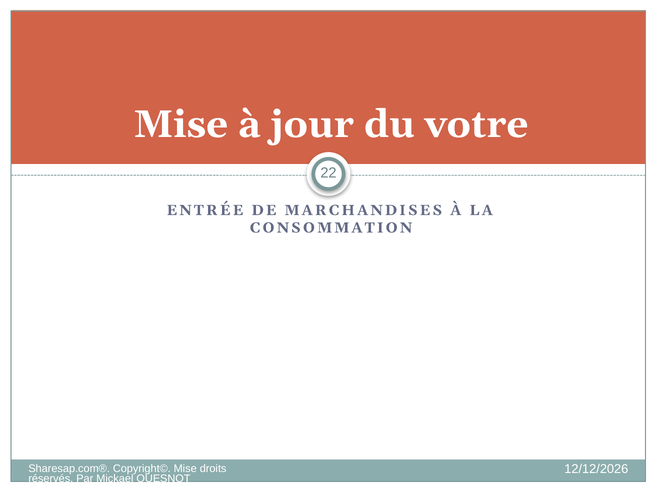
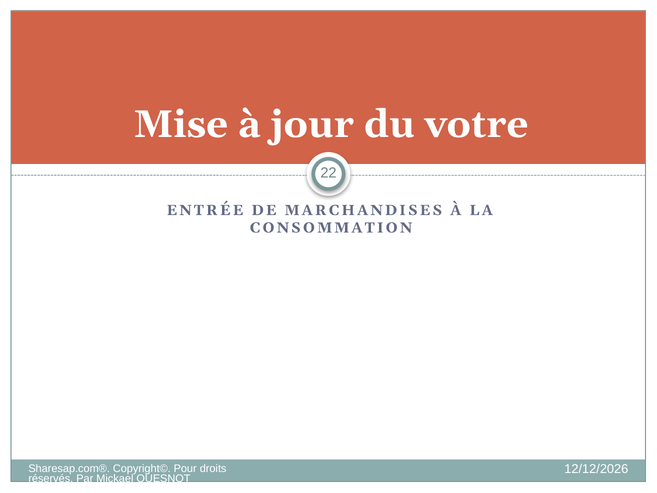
Copyright© Mise: Mise -> Pour (185, 468)
